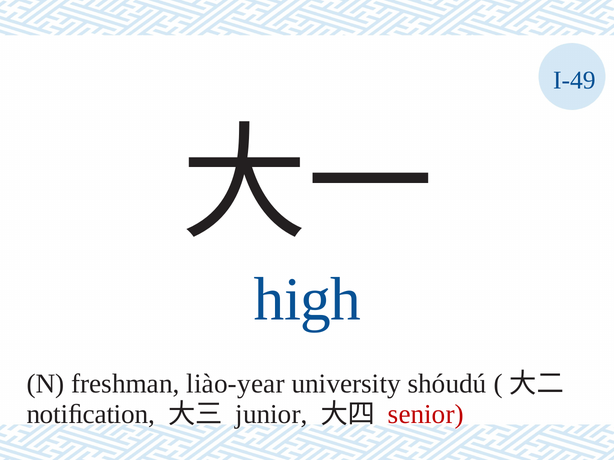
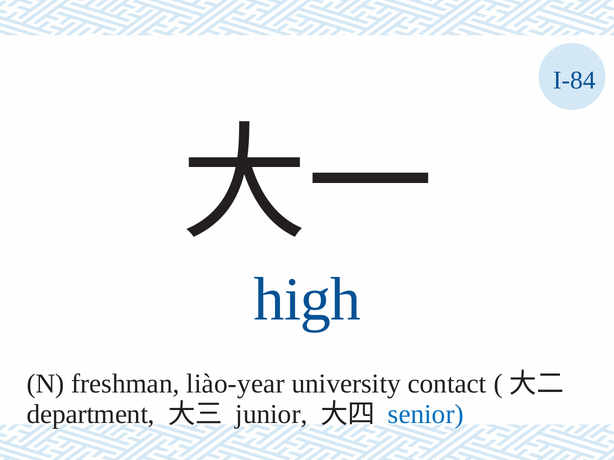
I-49: I-49 -> I-84 (574, 80)
shóudú: shóudú -> contact (447, 384)
notiﬁcation: notiﬁcation -> department (91, 415)
senior colour: red -> blue (426, 415)
